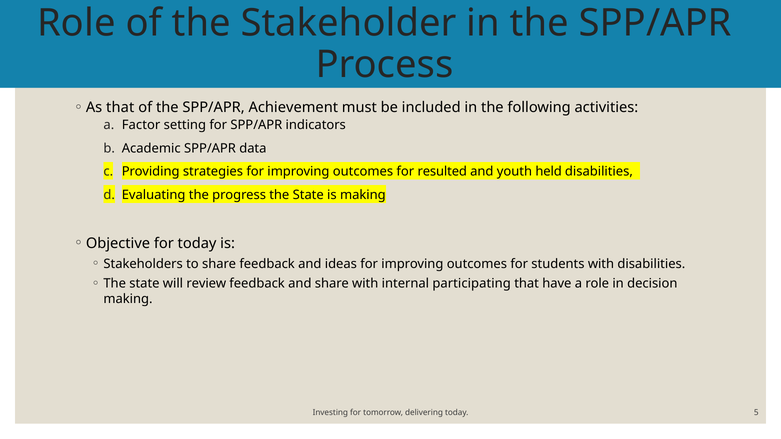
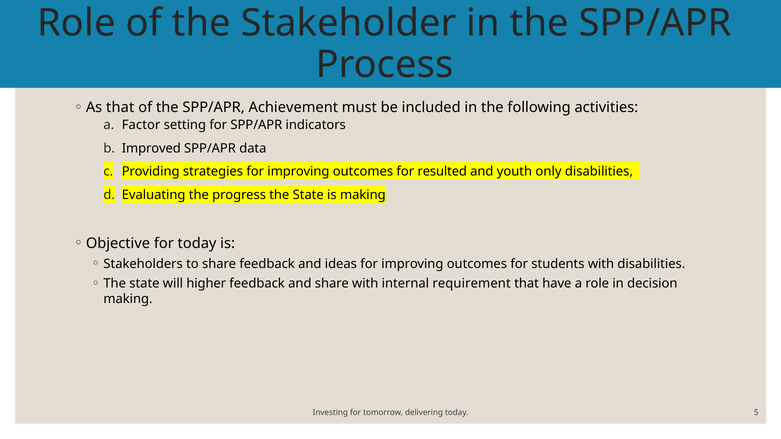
Academic: Academic -> Improved (151, 148)
held: held -> only (549, 172)
review: review -> higher (206, 284)
participating: participating -> requirement (472, 284)
